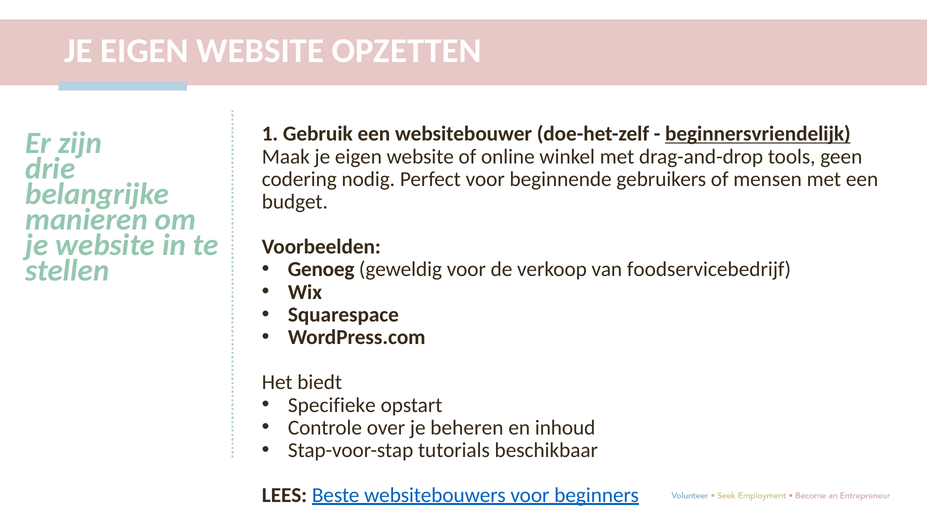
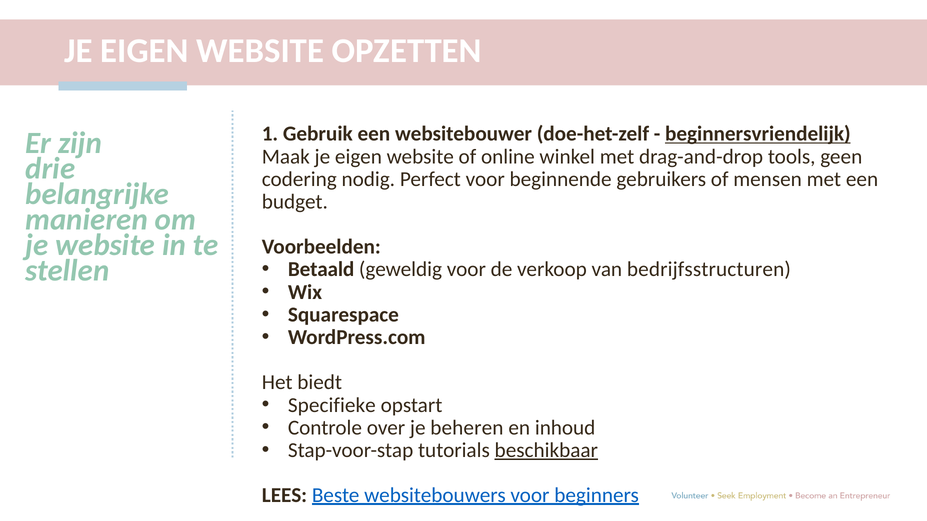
Genoeg: Genoeg -> Betaald (321, 270)
foodservicebedrijf: foodservicebedrijf -> bedrijfsstructuren (709, 270)
beschikbaar underline: none -> present (546, 451)
